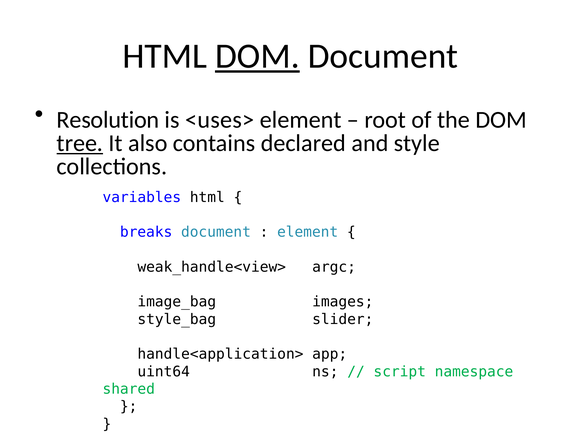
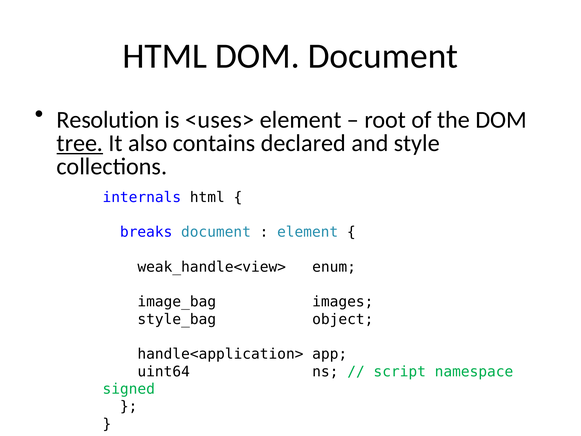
DOM underline: present -> none (257, 56)
variables: variables -> internals (142, 197)
argc: argc -> enum (334, 267)
slider: slider -> object (343, 319)
shared: shared -> signed (129, 389)
